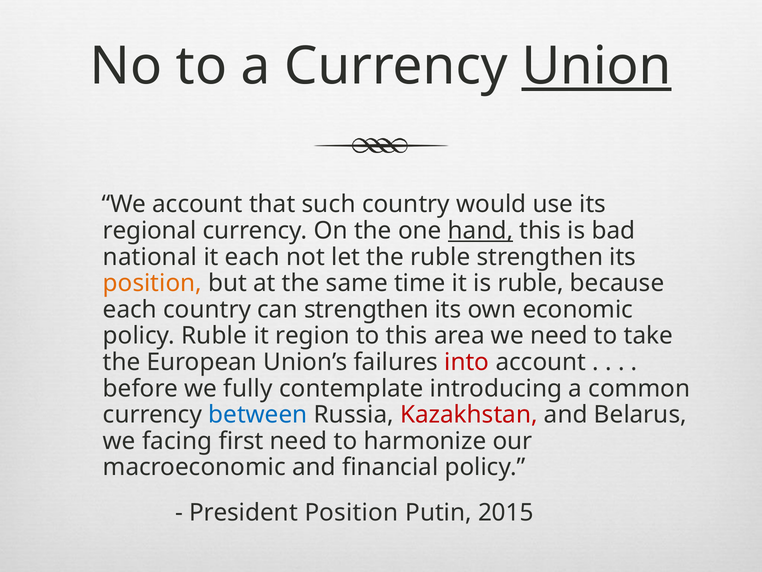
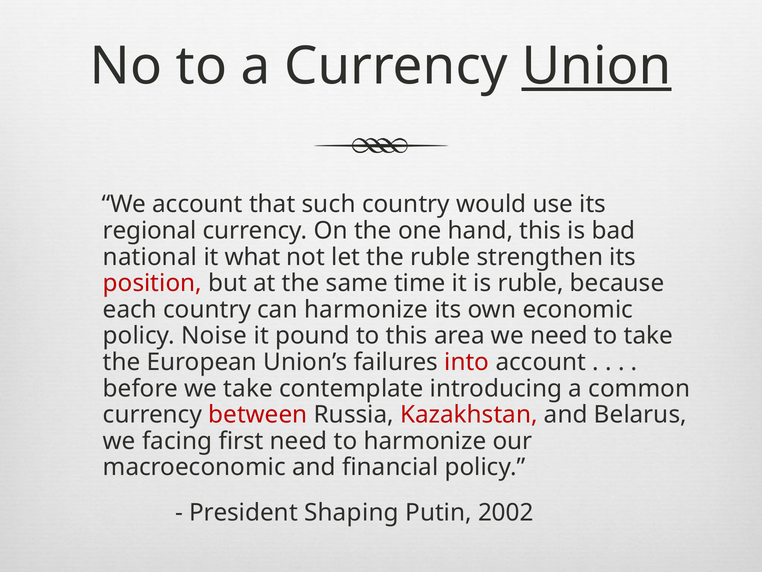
hand underline: present -> none (480, 231)
it each: each -> what (253, 257)
position colour: orange -> red (152, 283)
can strengthen: strengthen -> harmonize (366, 309)
policy Ruble: Ruble -> Noise (214, 336)
region: region -> pound (312, 336)
we fully: fully -> take (248, 388)
between colour: blue -> red (258, 414)
President Position: Position -> Shaping (351, 512)
2015: 2015 -> 2002 (506, 512)
